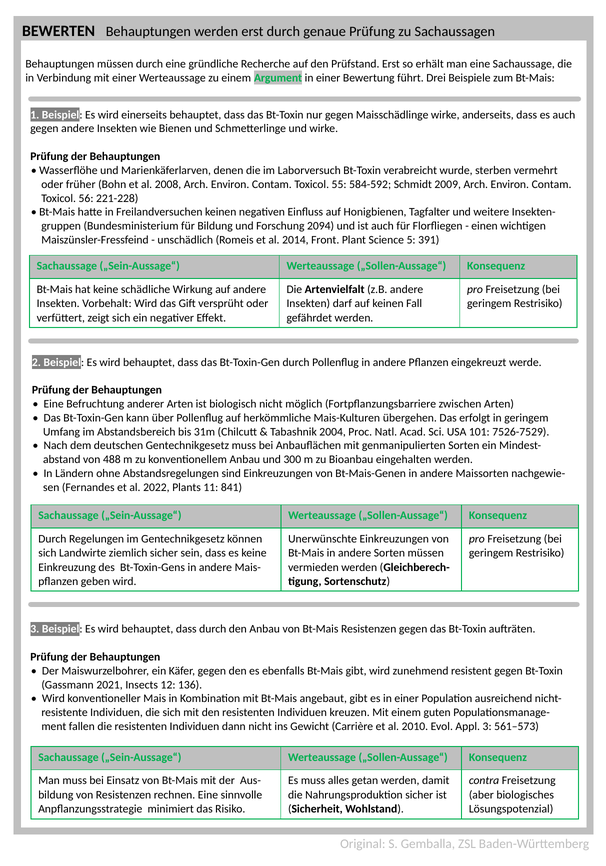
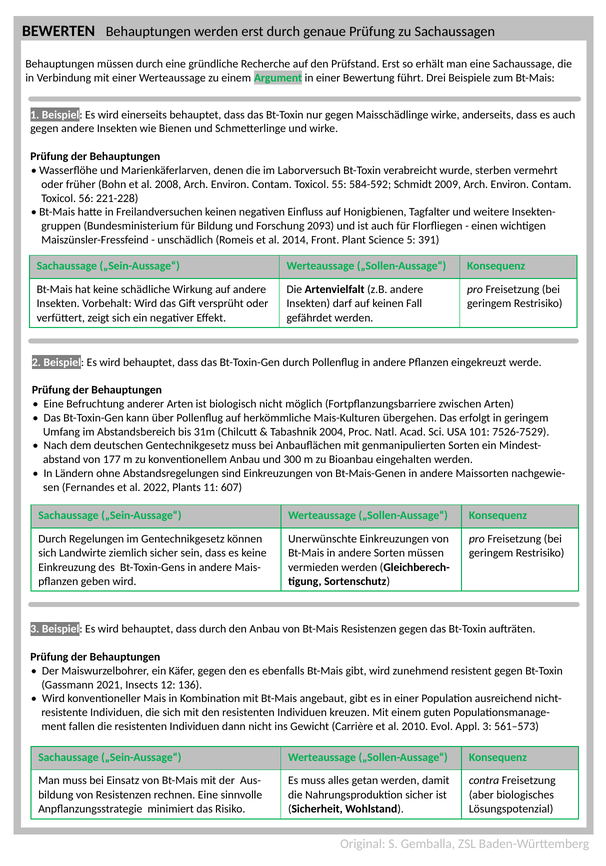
2094: 2094 -> 2093 (321, 226)
488: 488 -> 177 (112, 459)
841: 841 -> 607 (231, 487)
